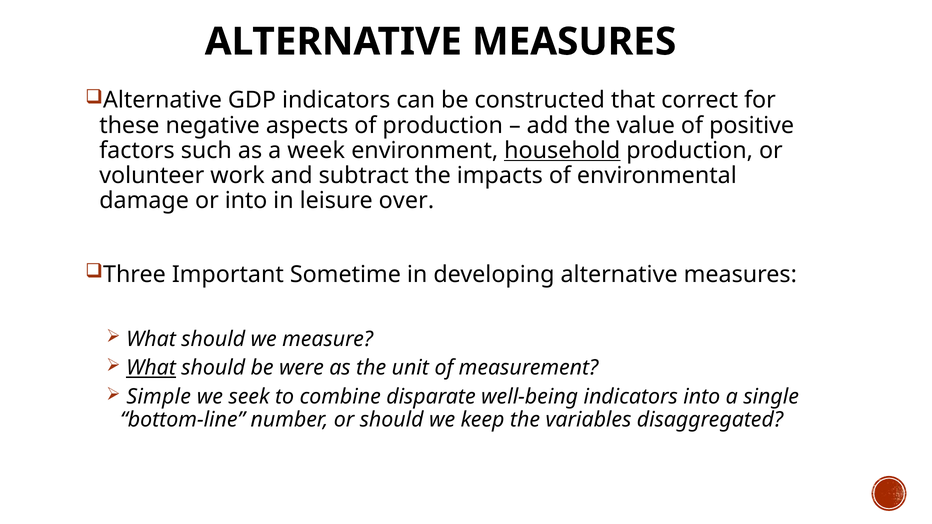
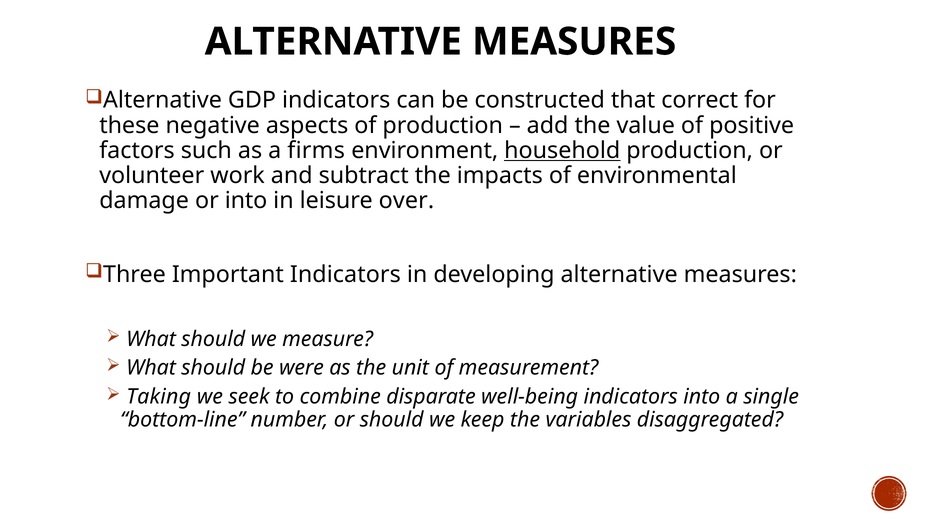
week: week -> firms (316, 151)
Important Sometime: Sometime -> Indicators (345, 274)
What underline: present -> none (151, 368)
Simple: Simple -> Taking (159, 397)
